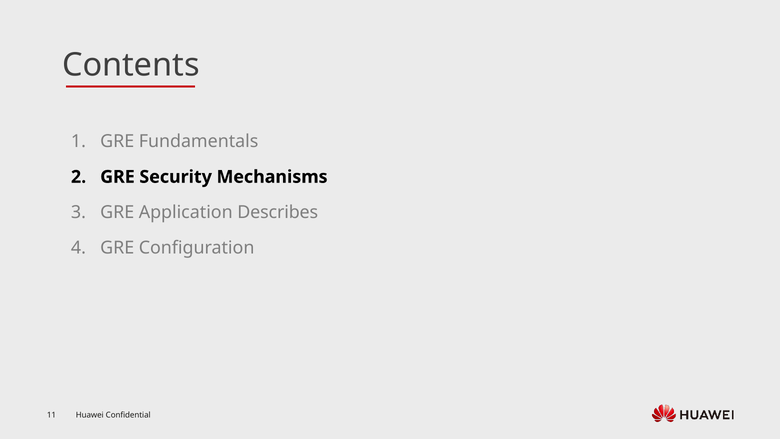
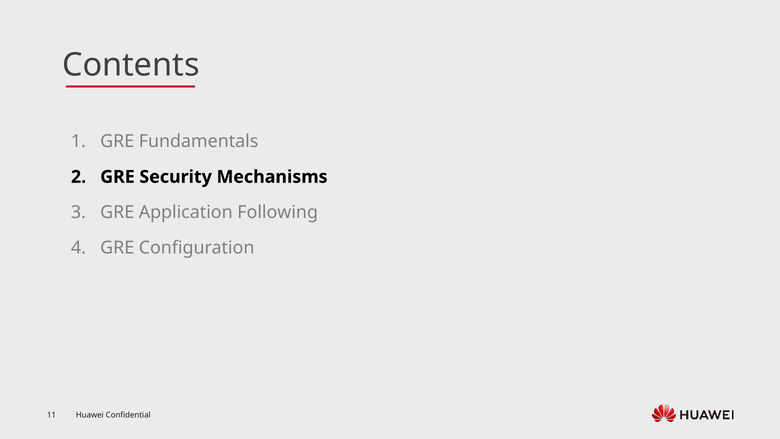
Describes: Describes -> Following (278, 212)
